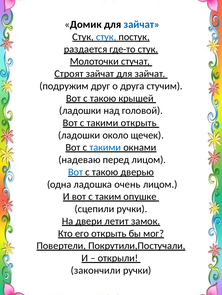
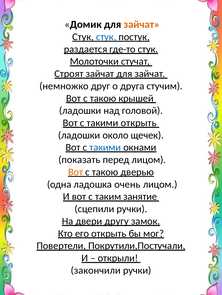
зайчат colour: blue -> orange (142, 24)
подружим: подружим -> немножко (64, 86)
надеваю: надеваю -> показать (79, 160)
Вот colour: blue -> orange (76, 173)
опушке: опушке -> занятие (140, 197)
летит: летит -> другу (117, 222)
